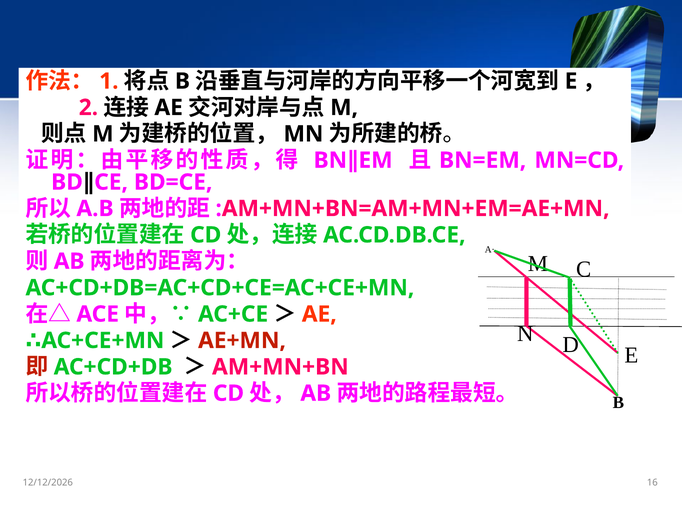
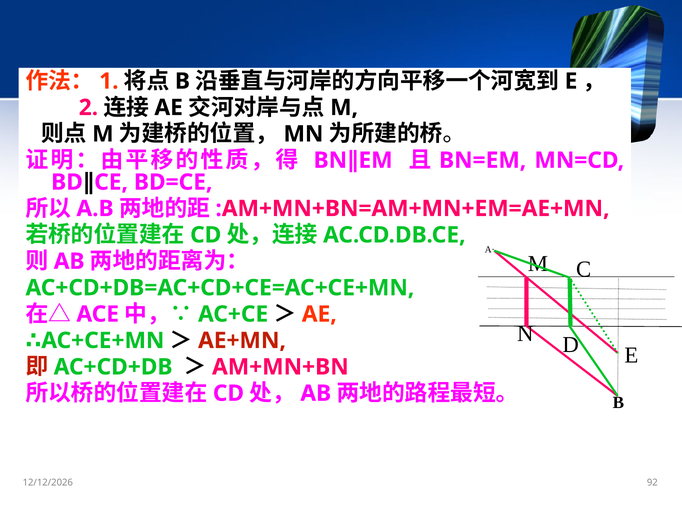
16: 16 -> 92 (652, 482)
